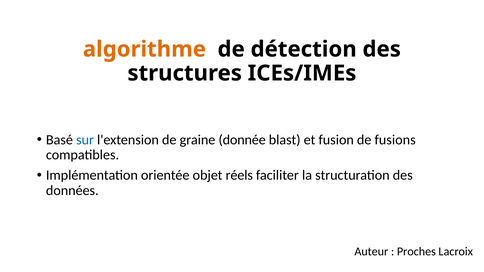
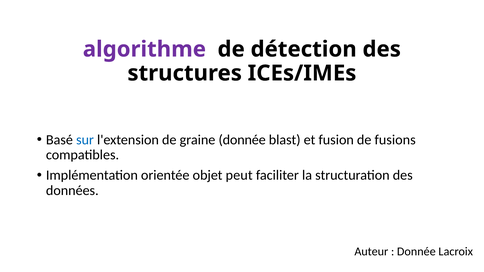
algorithme colour: orange -> purple (144, 49)
réels: réels -> peut (239, 175)
Proches: Proches -> Donnée (416, 252)
